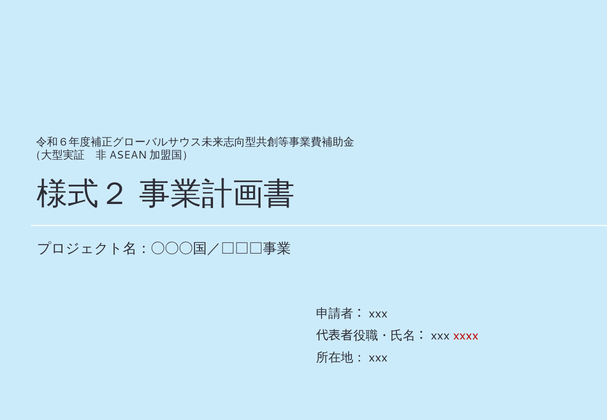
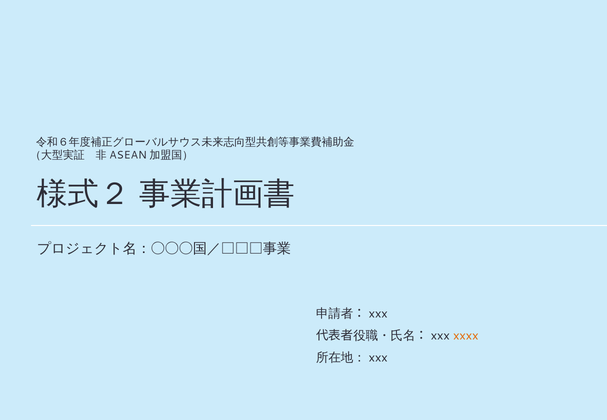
xxxx colour: red -> orange (466, 336)
